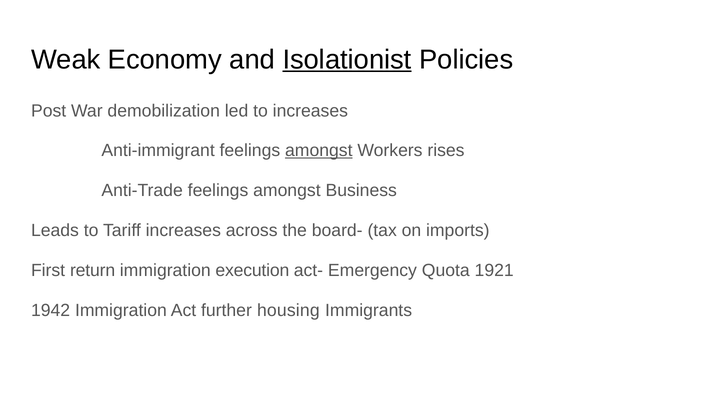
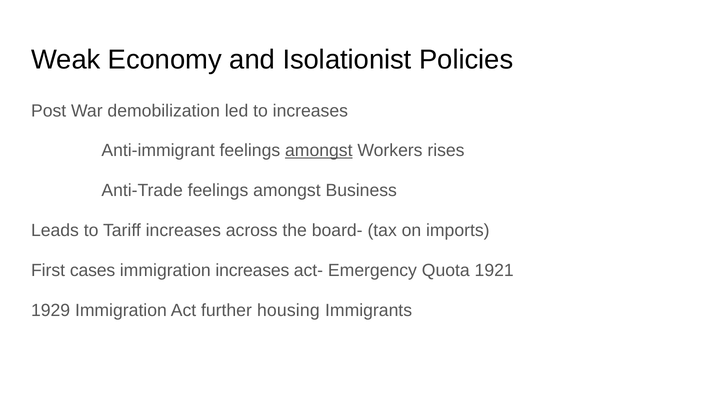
Isolationist underline: present -> none (347, 60)
return: return -> cases (93, 270)
immigration execution: execution -> increases (252, 270)
1942: 1942 -> 1929 (51, 310)
